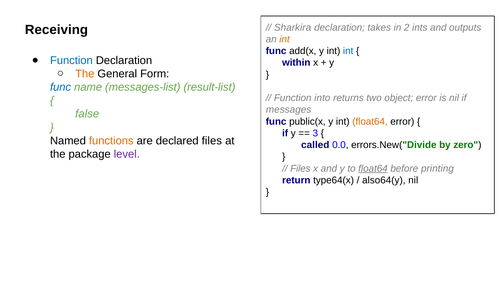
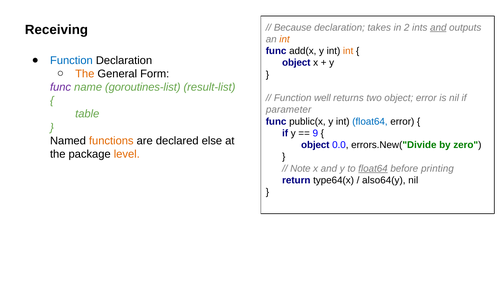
Sharkira: Sharkira -> Because (293, 28)
and underline: none -> present (438, 28)
int colour: blue -> orange (348, 51)
within: within -> object (296, 63)
func colour: blue -> purple (61, 87)
messages-list: messages-list -> goroutines-list (143, 87)
into: into -> well (322, 98)
messages: messages -> parameter (289, 110)
false: false -> table (87, 114)
float64 colour: orange -> blue (370, 121)
3: 3 -> 9 (315, 133)
declared files: files -> else (212, 141)
called: called -> object (315, 145)
level colour: purple -> orange (127, 154)
Files: Files -> Note (300, 168)
